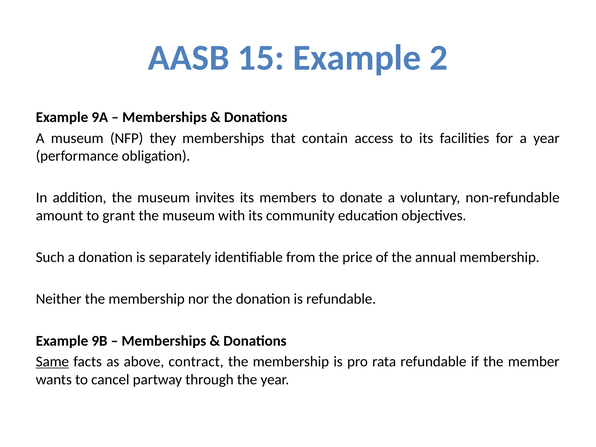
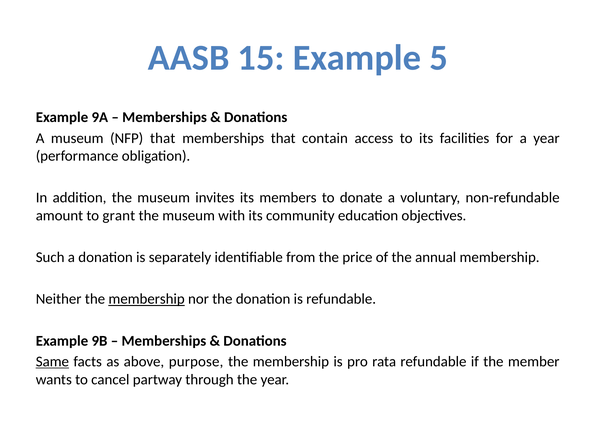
2: 2 -> 5 (439, 58)
NFP they: they -> that (163, 138)
membership underline: none -> present (147, 299)
contract: contract -> purpose (196, 362)
